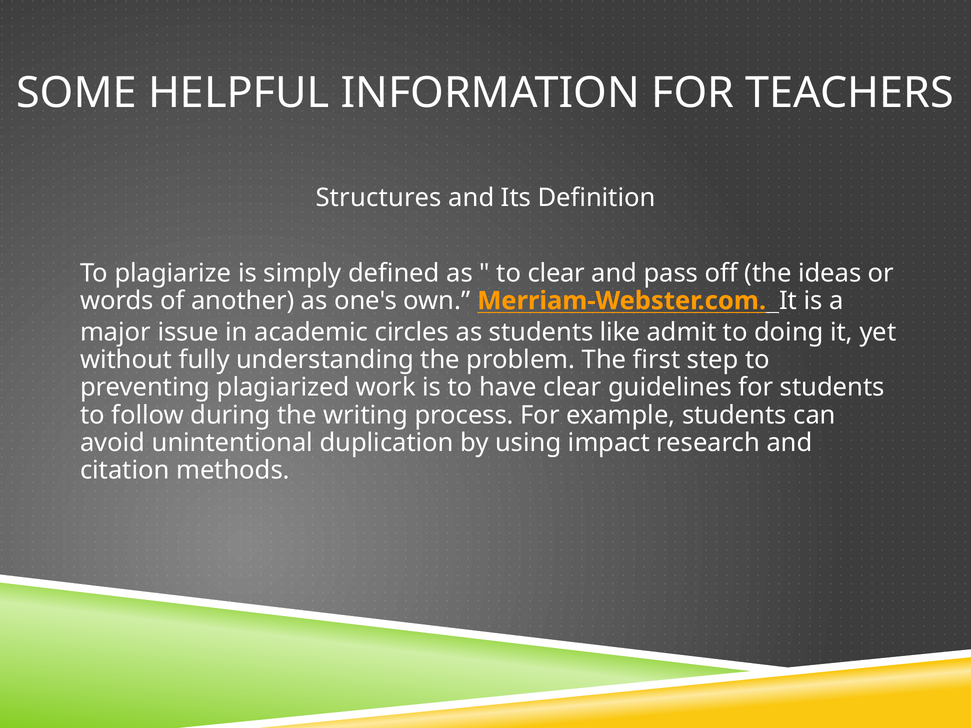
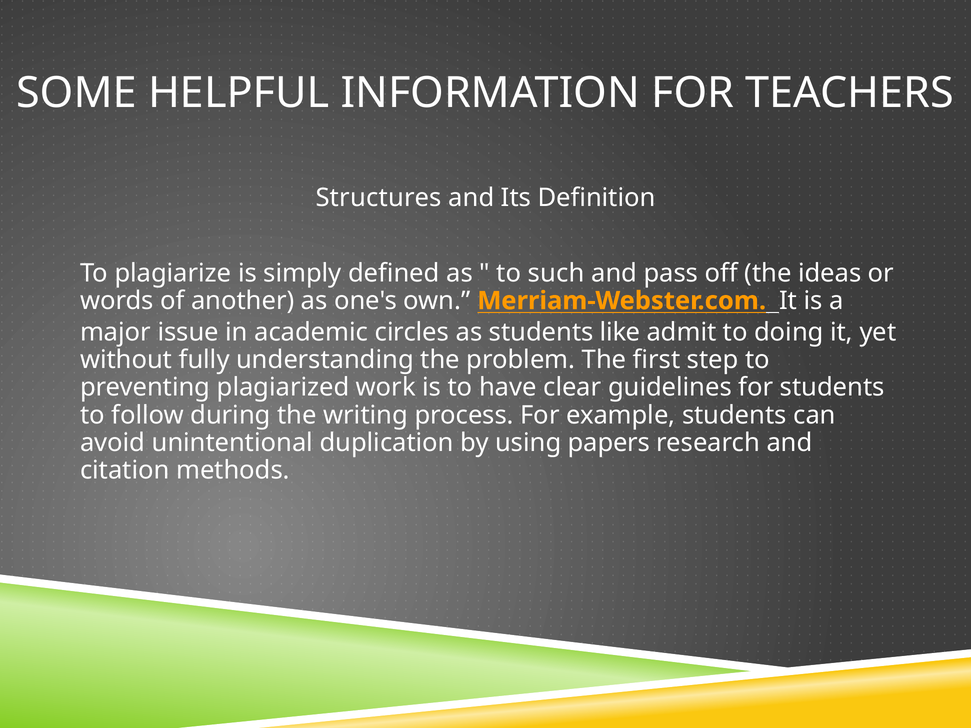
to clear: clear -> such (556, 273)
impact: impact -> papers (609, 443)
